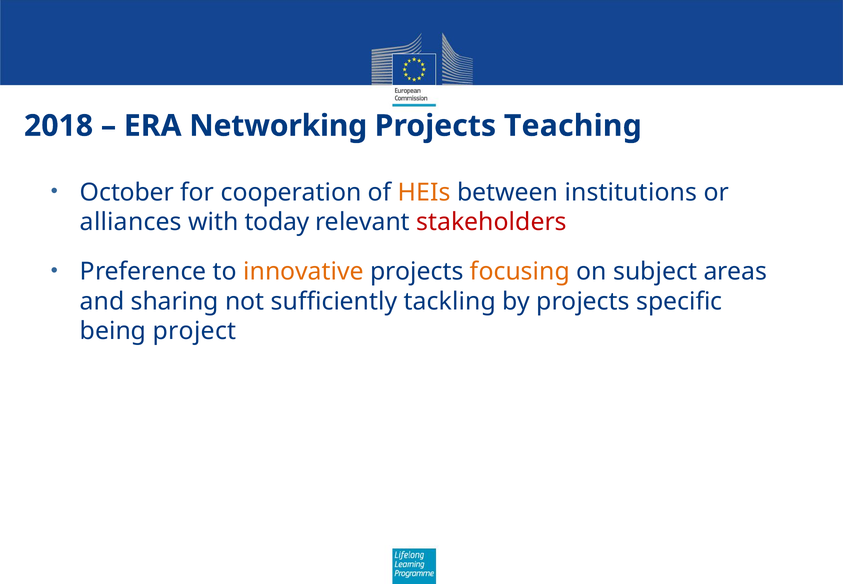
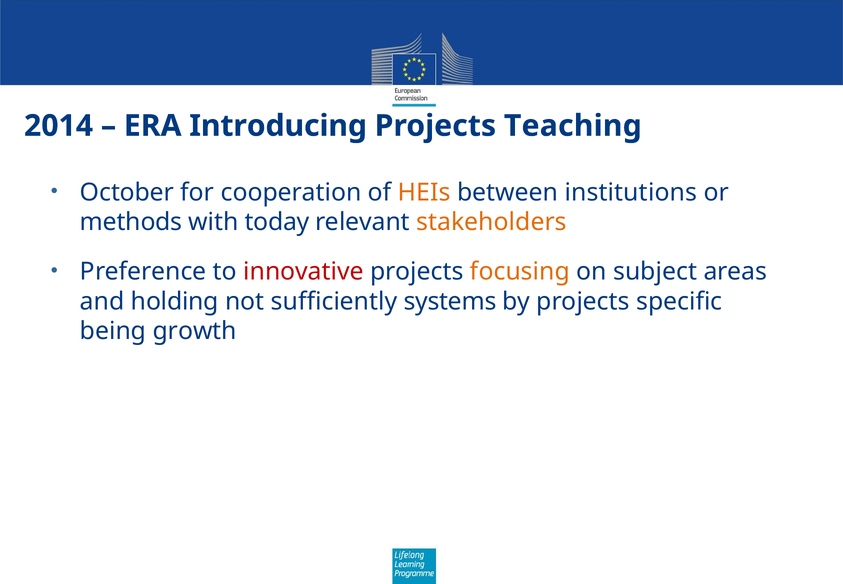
2018: 2018 -> 2014 (59, 126)
Networking: Networking -> Introducing (278, 126)
alliances: alliances -> methods (131, 222)
stakeholders colour: red -> orange (492, 222)
innovative colour: orange -> red (304, 271)
sharing: sharing -> holding (175, 301)
tackling: tackling -> systems (450, 301)
project: project -> growth (195, 331)
